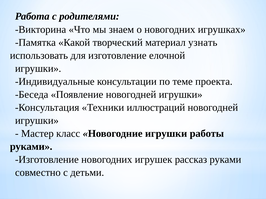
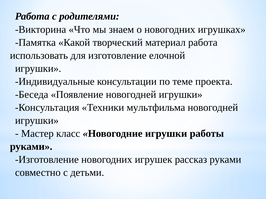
материал узнать: узнать -> работа (203, 43)
иллюстраций: иллюстраций -> мультфильма (156, 108)
